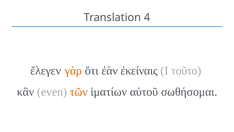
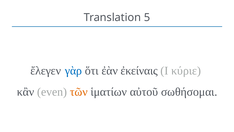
4: 4 -> 5 (147, 17)
γὰρ colour: orange -> blue (73, 71)
τοῦτο: τοῦτο -> κύριε (186, 71)
